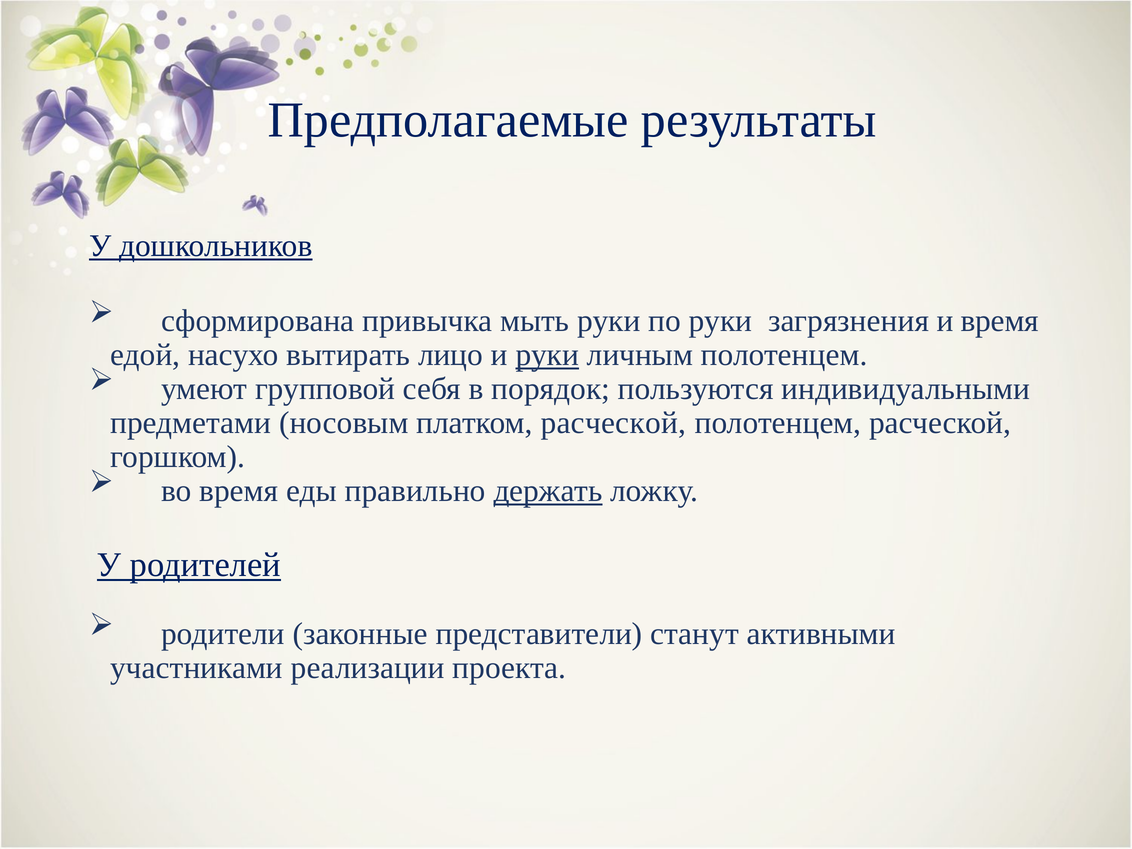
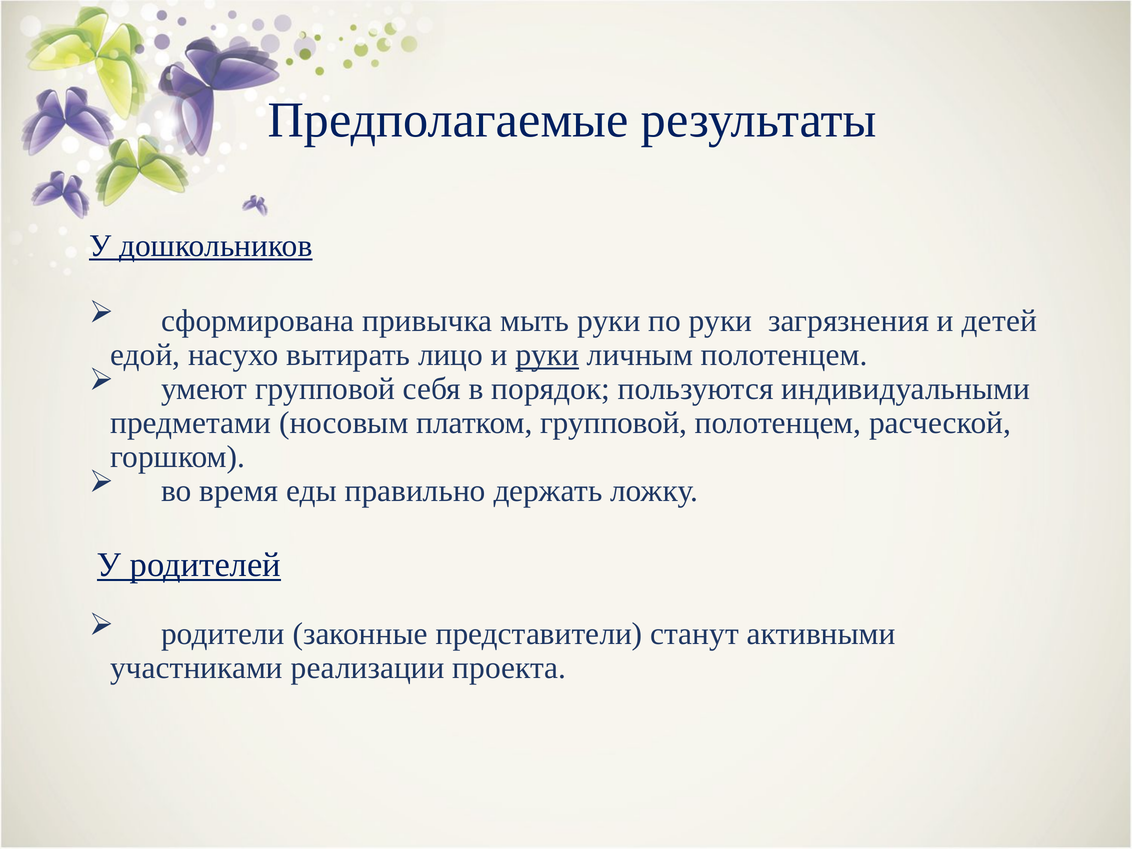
и время: время -> детей (999, 321)
платком расческой: расческой -> групповой (614, 423)
держать underline: present -> none (548, 491)
